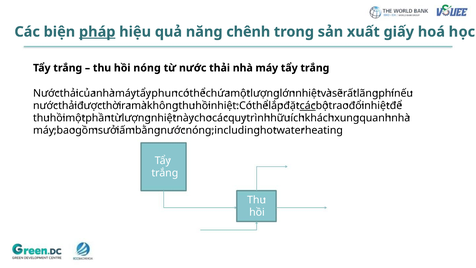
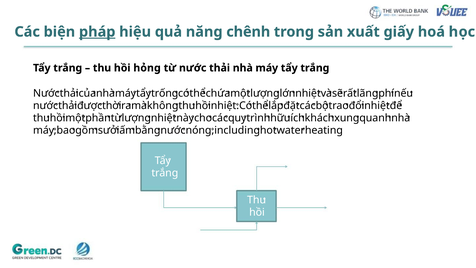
hồi nóng: nóng -> hỏng (147, 68)
phun: phun -> trống (165, 93)
các underline: present -> none (308, 106)
